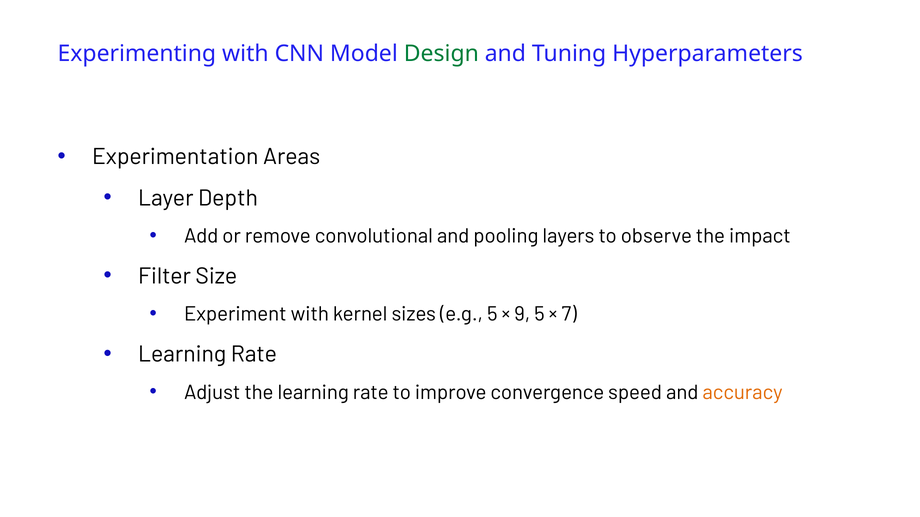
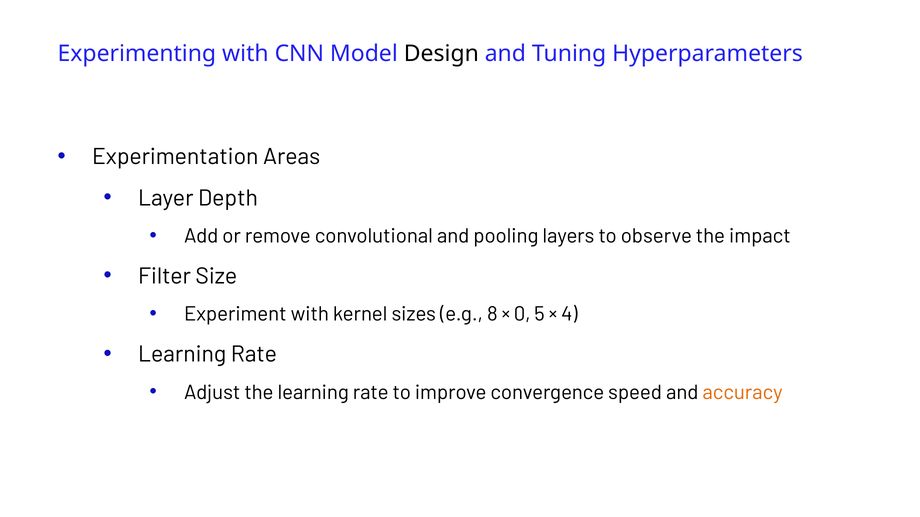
Design colour: green -> black (441, 54)
e.g 5: 5 -> 8 (492, 314)
9: 9 -> 0 (522, 314)
7: 7 -> 4 (569, 314)
